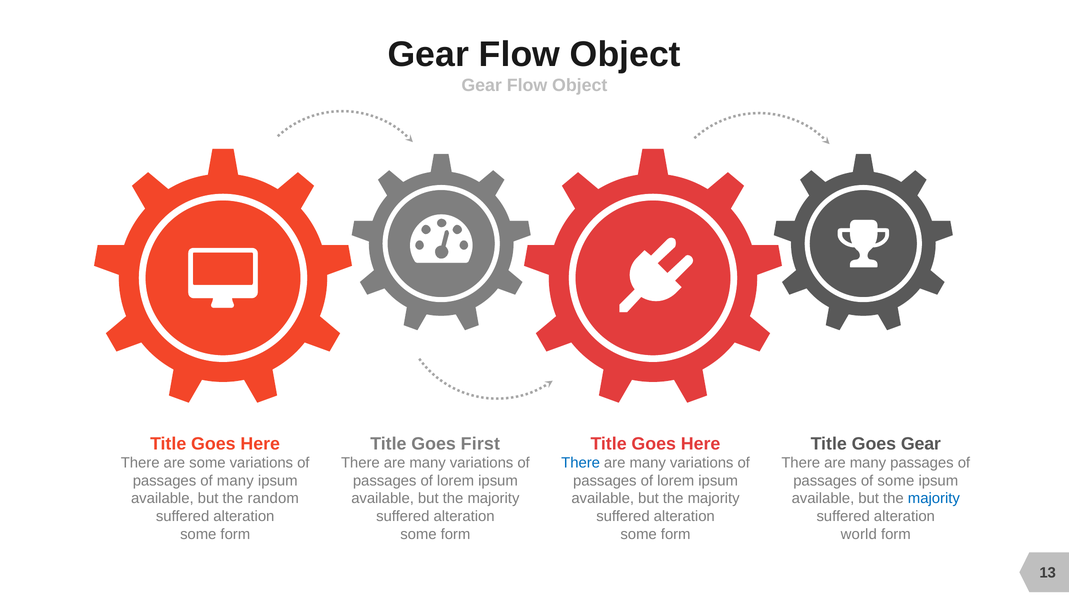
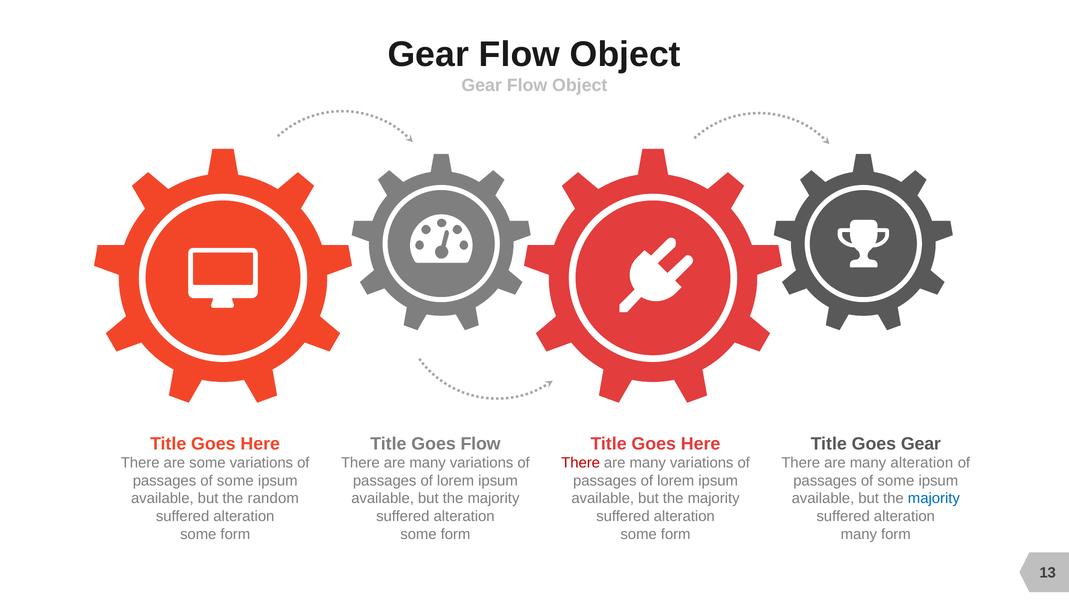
Goes First: First -> Flow (481, 444)
There colour: blue -> red (581, 463)
many passages: passages -> alteration (922, 463)
many: many -> some (235, 481)
world: world -> many (859, 534)
